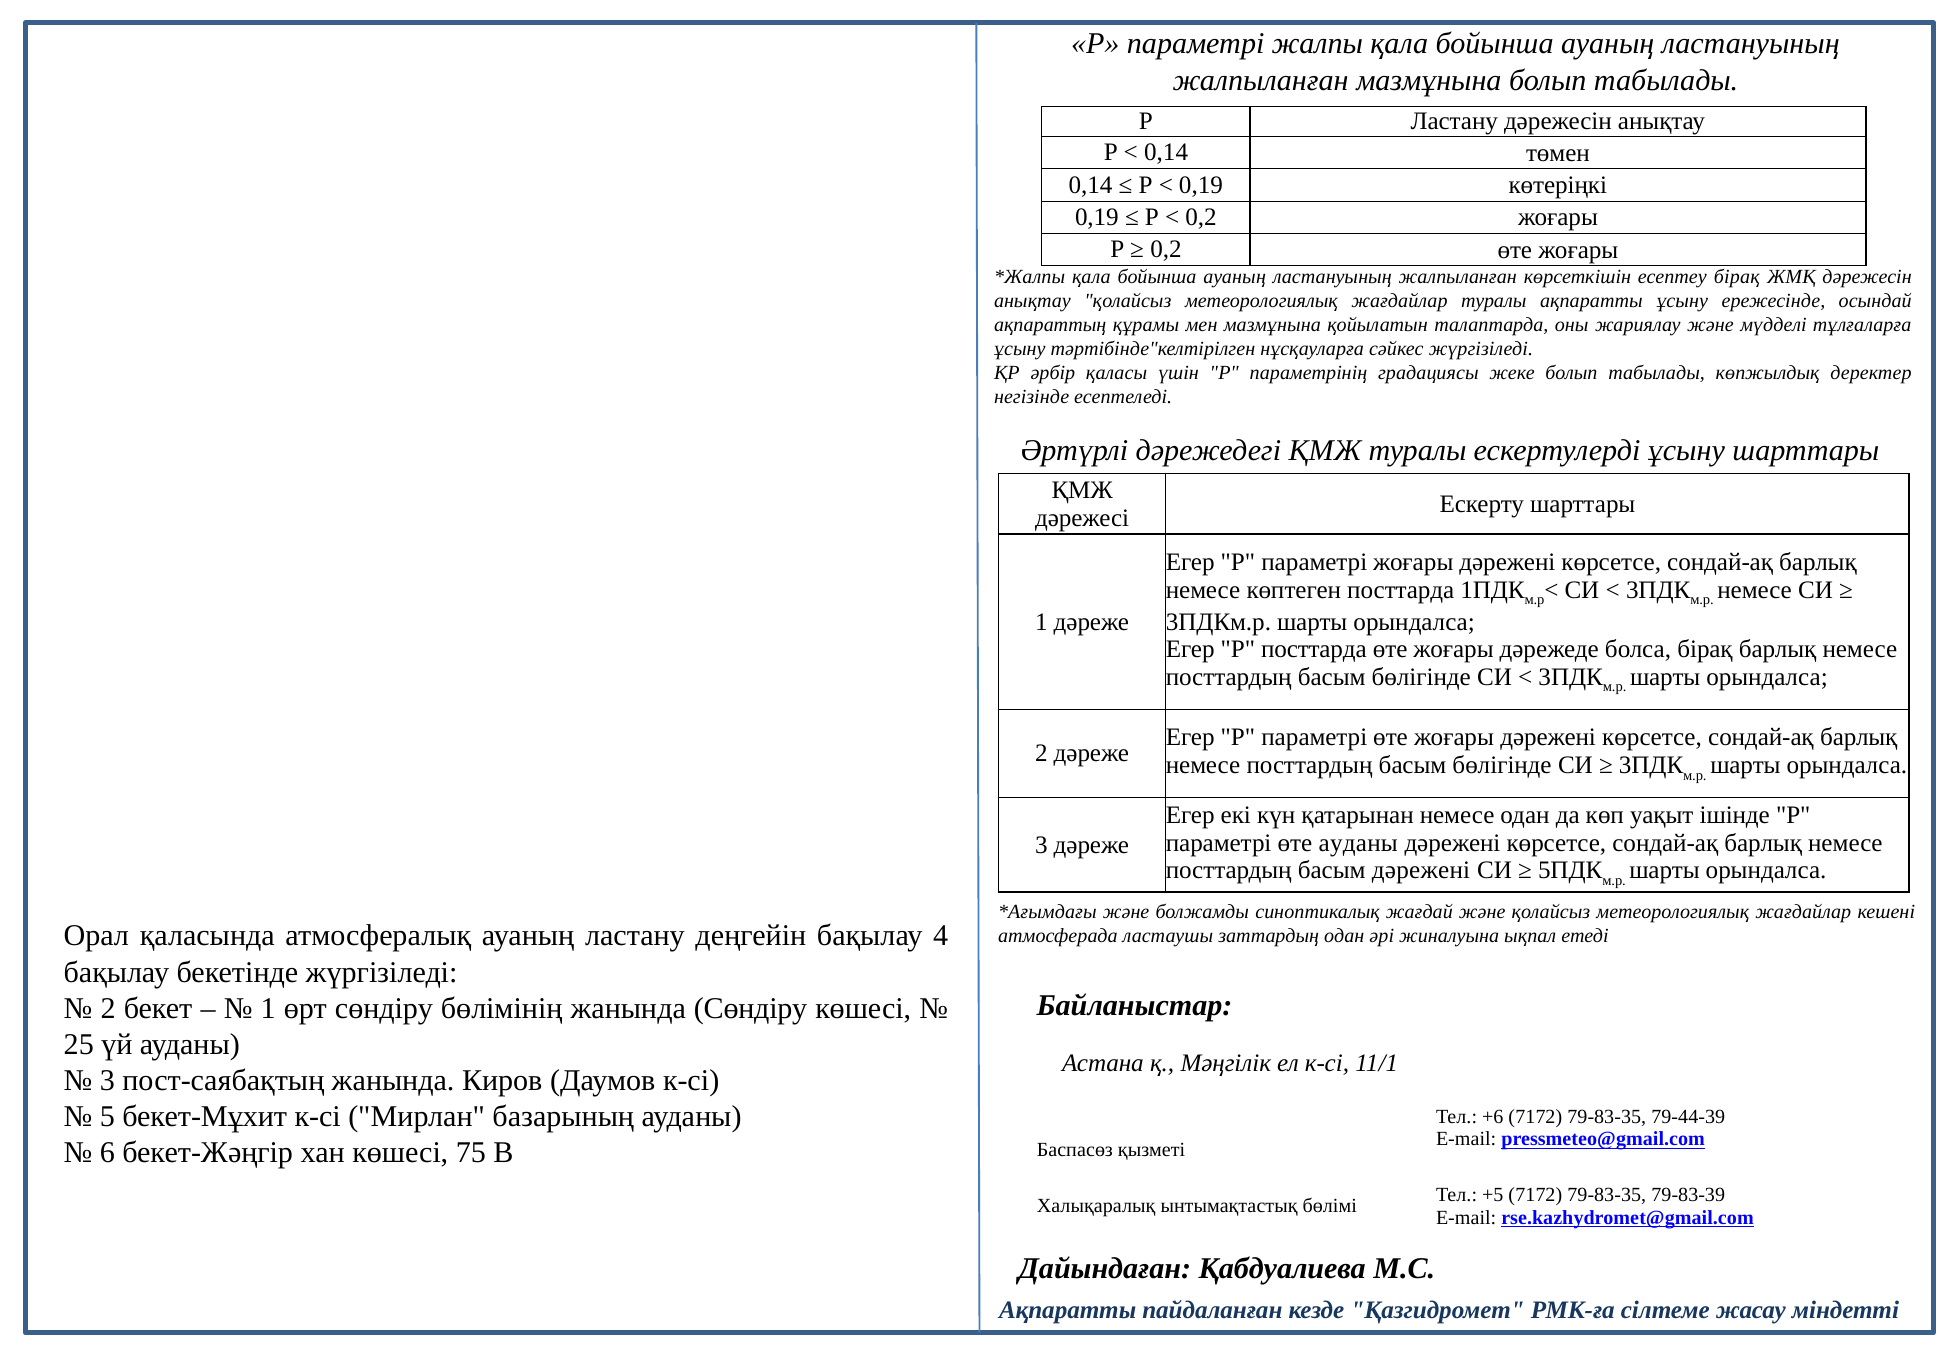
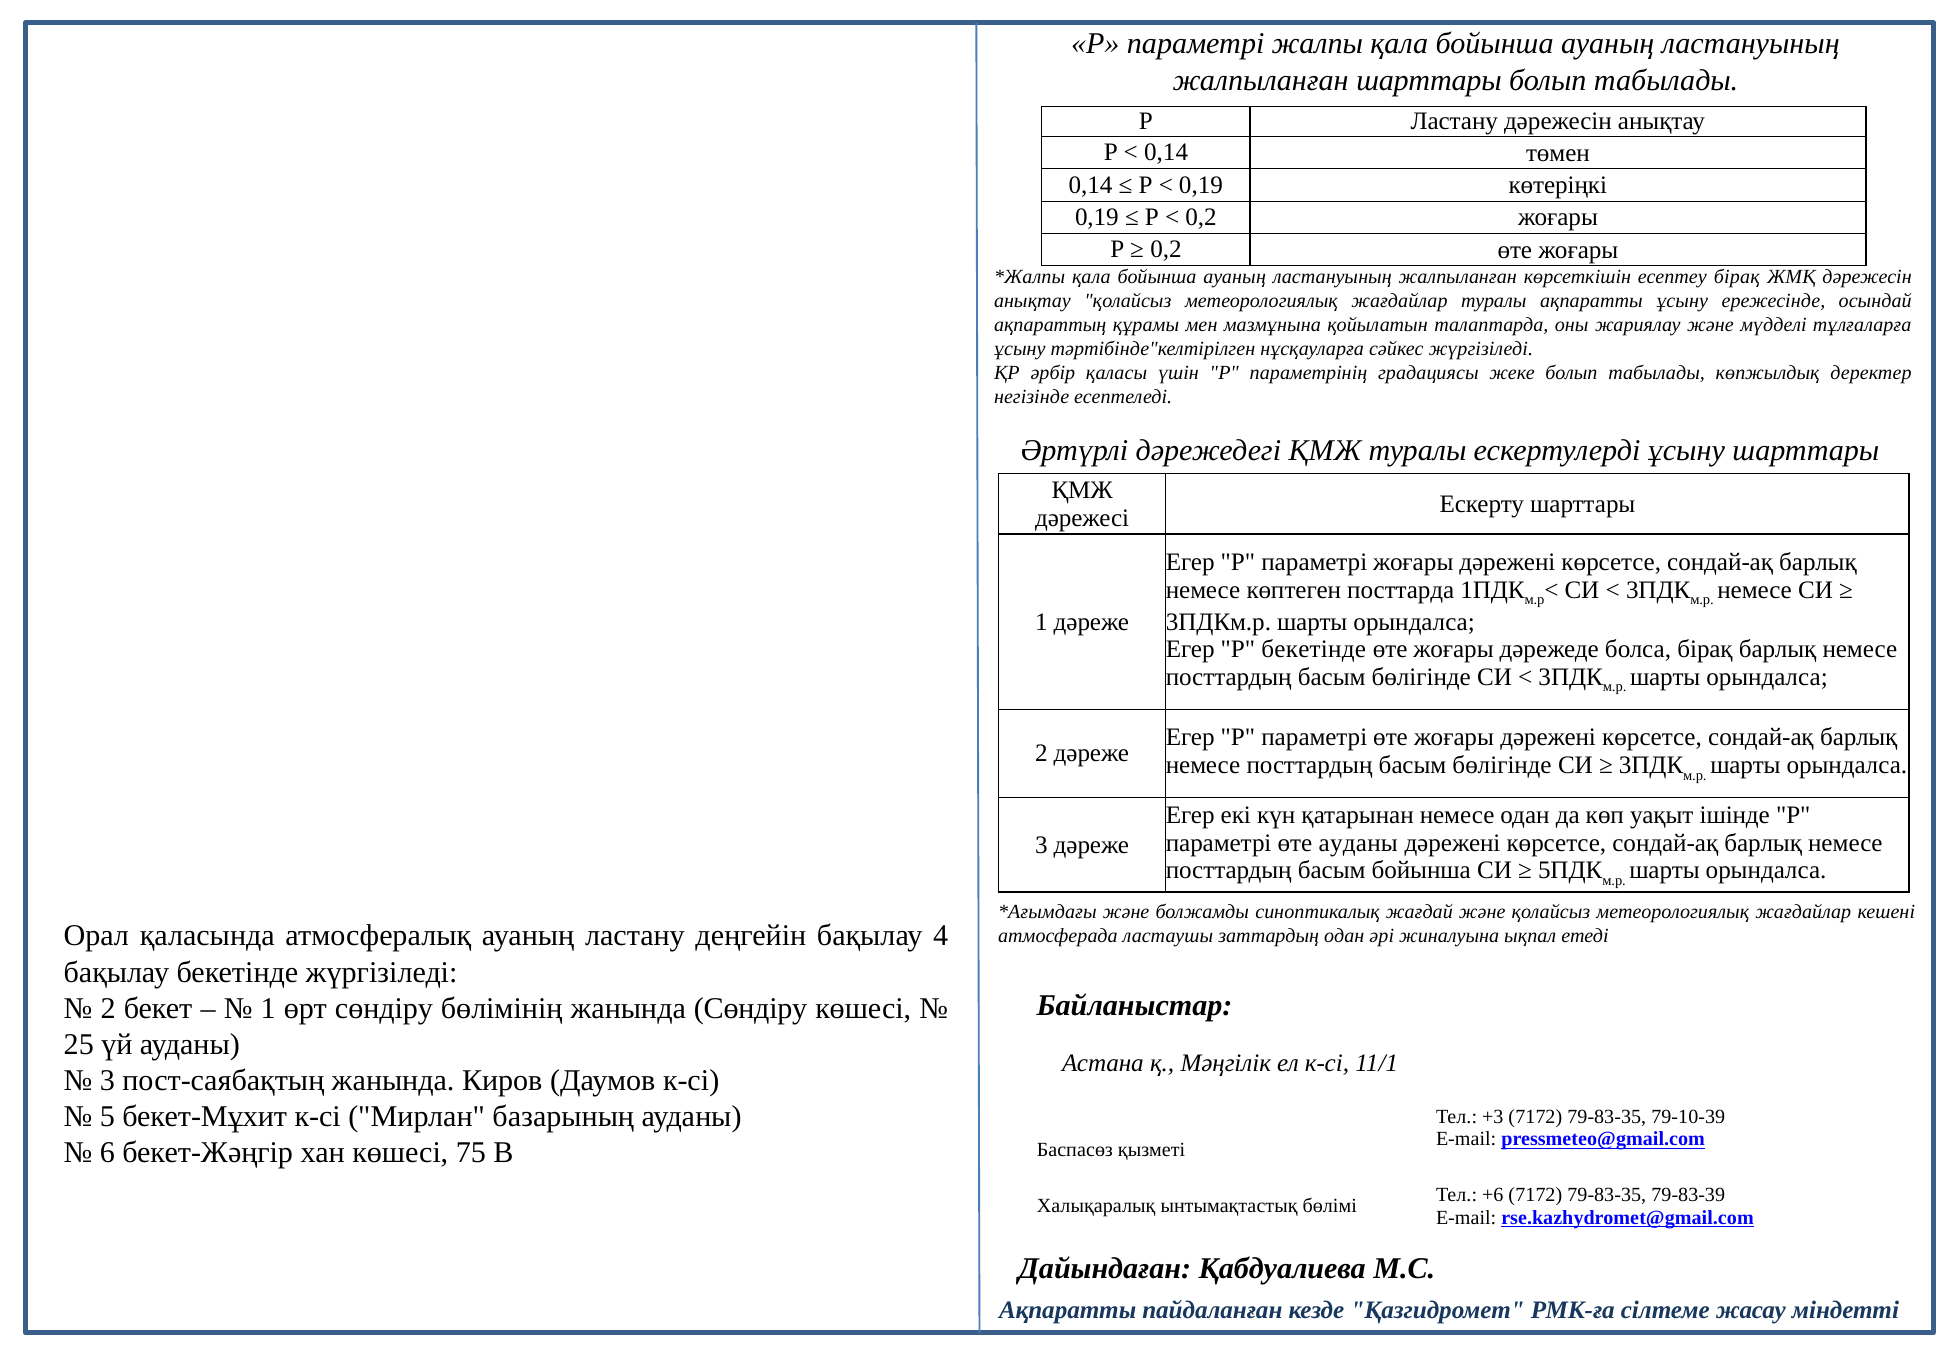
жалпыланған мазмұнына: мазмұнына -> шарттары (1429, 80)
P посттарда: посттарда -> бекетінде (1314, 650)
басым дәрежені: дәрежені -> бойынша (1421, 871)
+6: +6 -> +3 (1493, 1117)
79-44-39: 79-44-39 -> 79-10-39 (1688, 1117)
+5: +5 -> +6 (1493, 1195)
